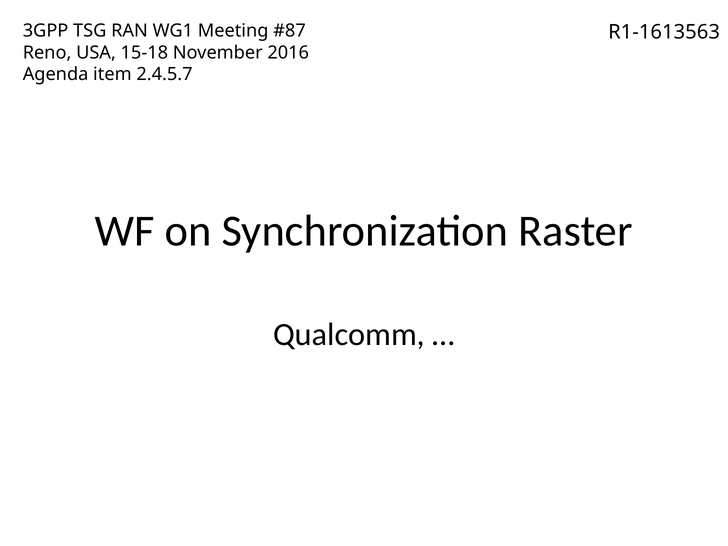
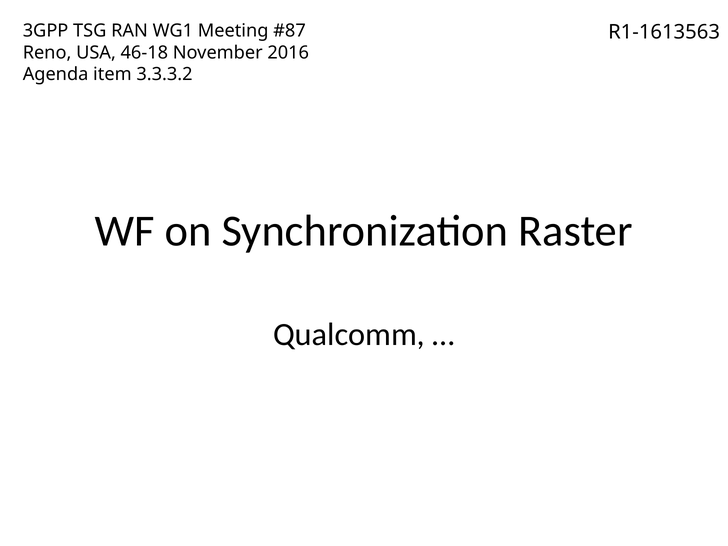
15-18: 15-18 -> 46-18 (144, 53)
2.4.5.7: 2.4.5.7 -> 3.3.3.2 (165, 74)
